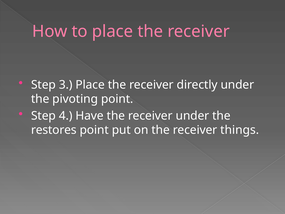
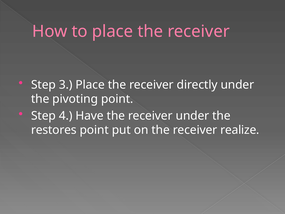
things: things -> realize (240, 130)
